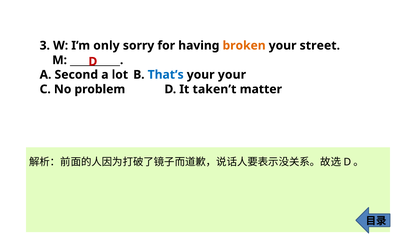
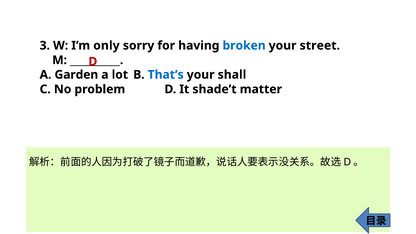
broken colour: orange -> blue (244, 46)
Second: Second -> Garden (76, 75)
your your: your -> shall (232, 75)
taken’t: taken’t -> shade’t (215, 89)
